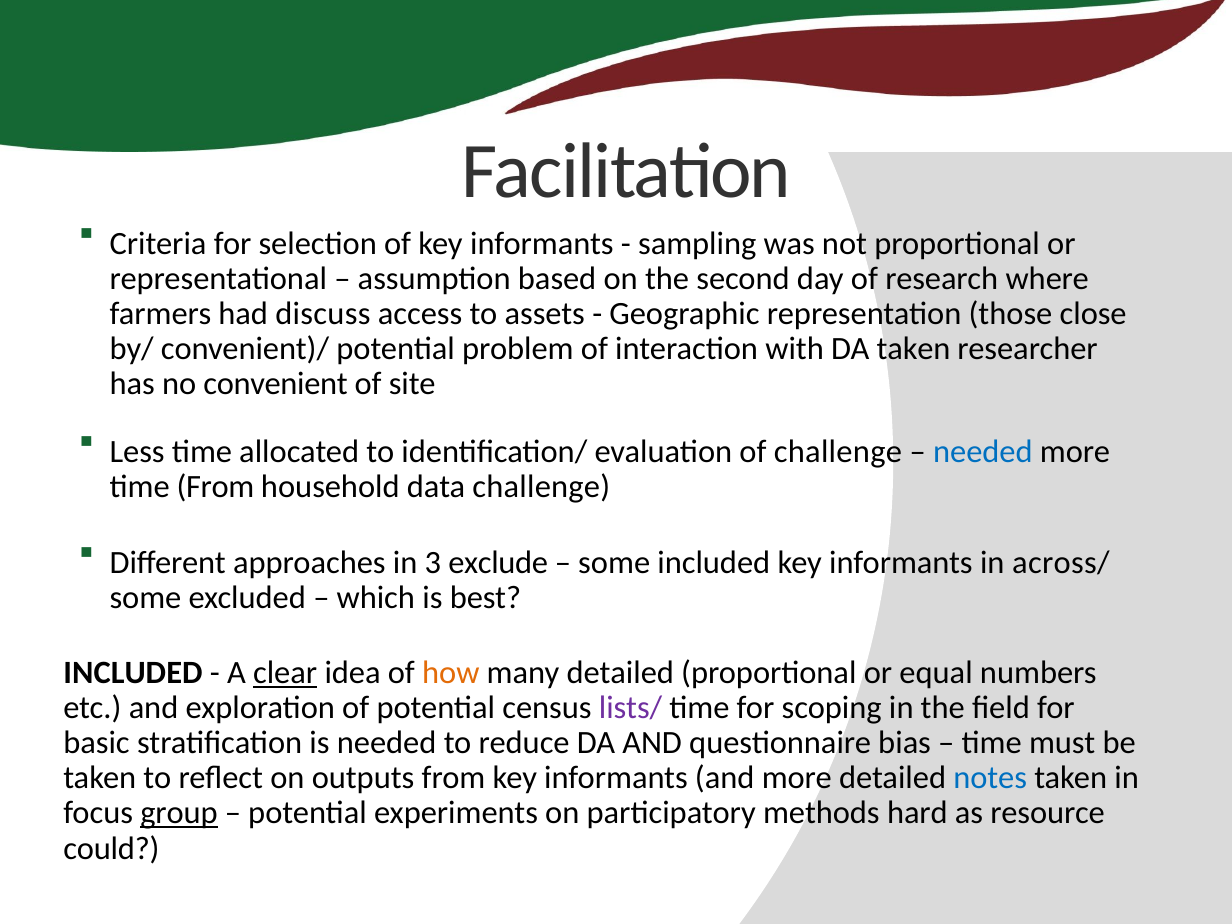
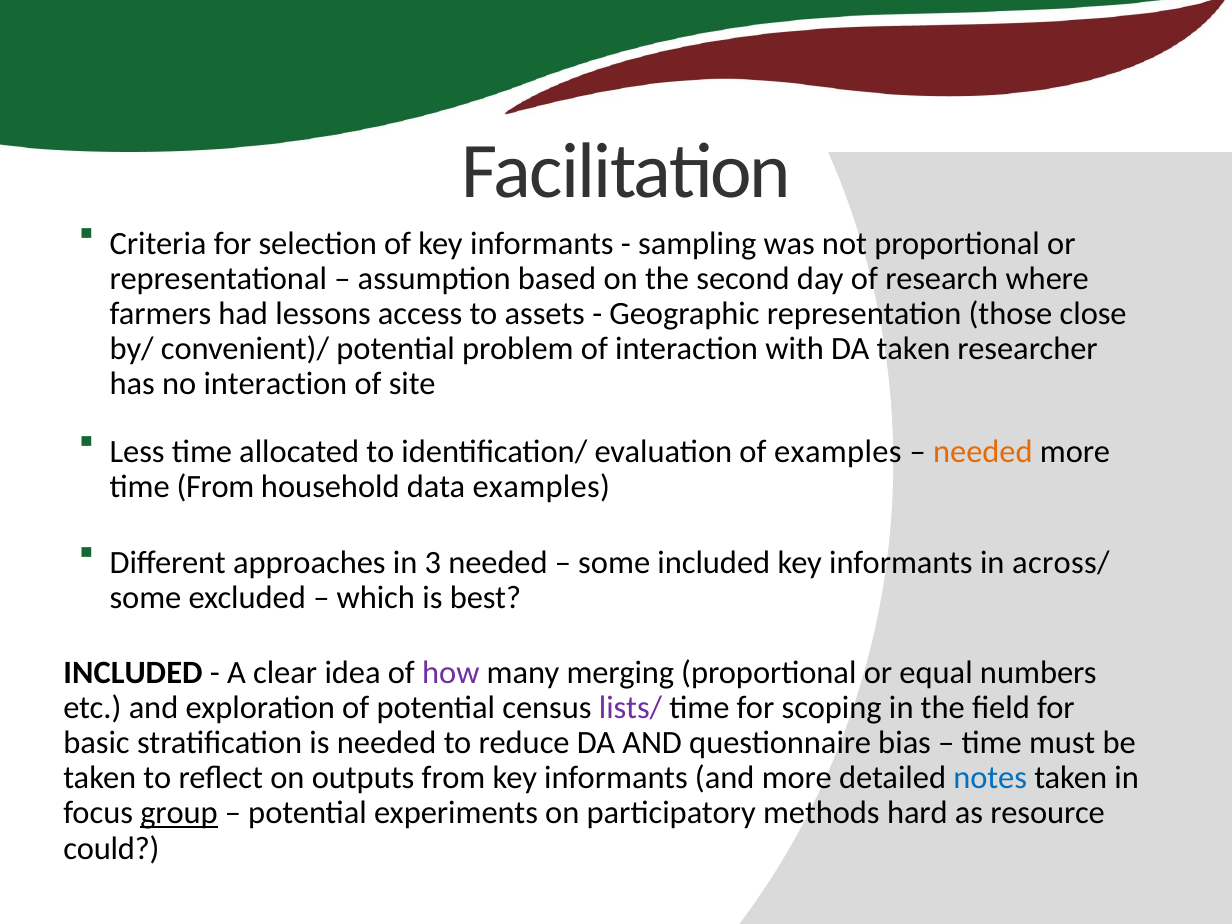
discuss: discuss -> lessons (323, 314)
no convenient: convenient -> interaction (275, 384)
of challenge: challenge -> examples (838, 452)
needed colour: blue -> orange (983, 452)
data challenge: challenge -> examples (541, 487)
3 exclude: exclude -> needed (498, 562)
clear underline: present -> none (285, 673)
how colour: orange -> purple (451, 673)
many detailed: detailed -> merging (620, 673)
